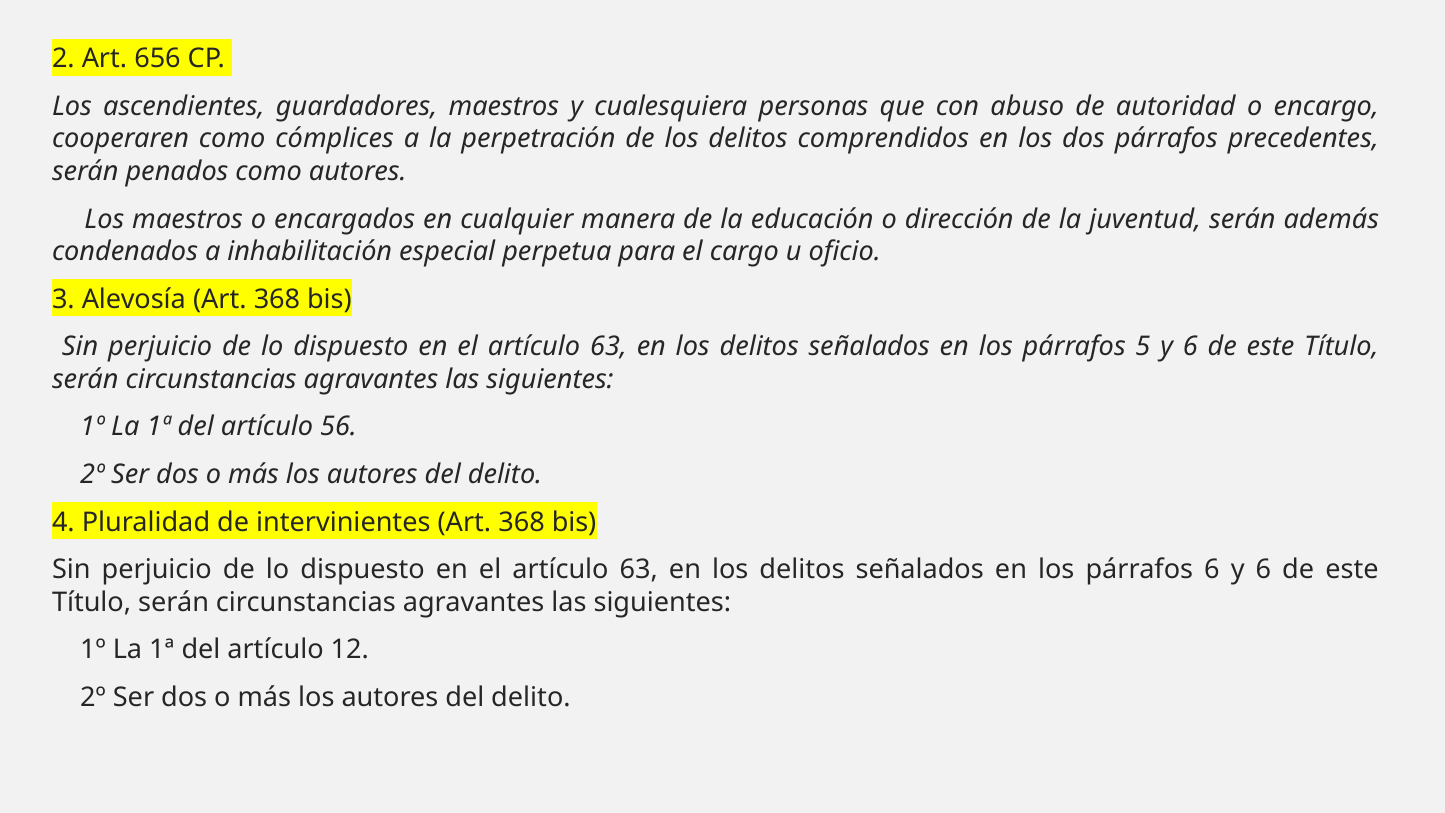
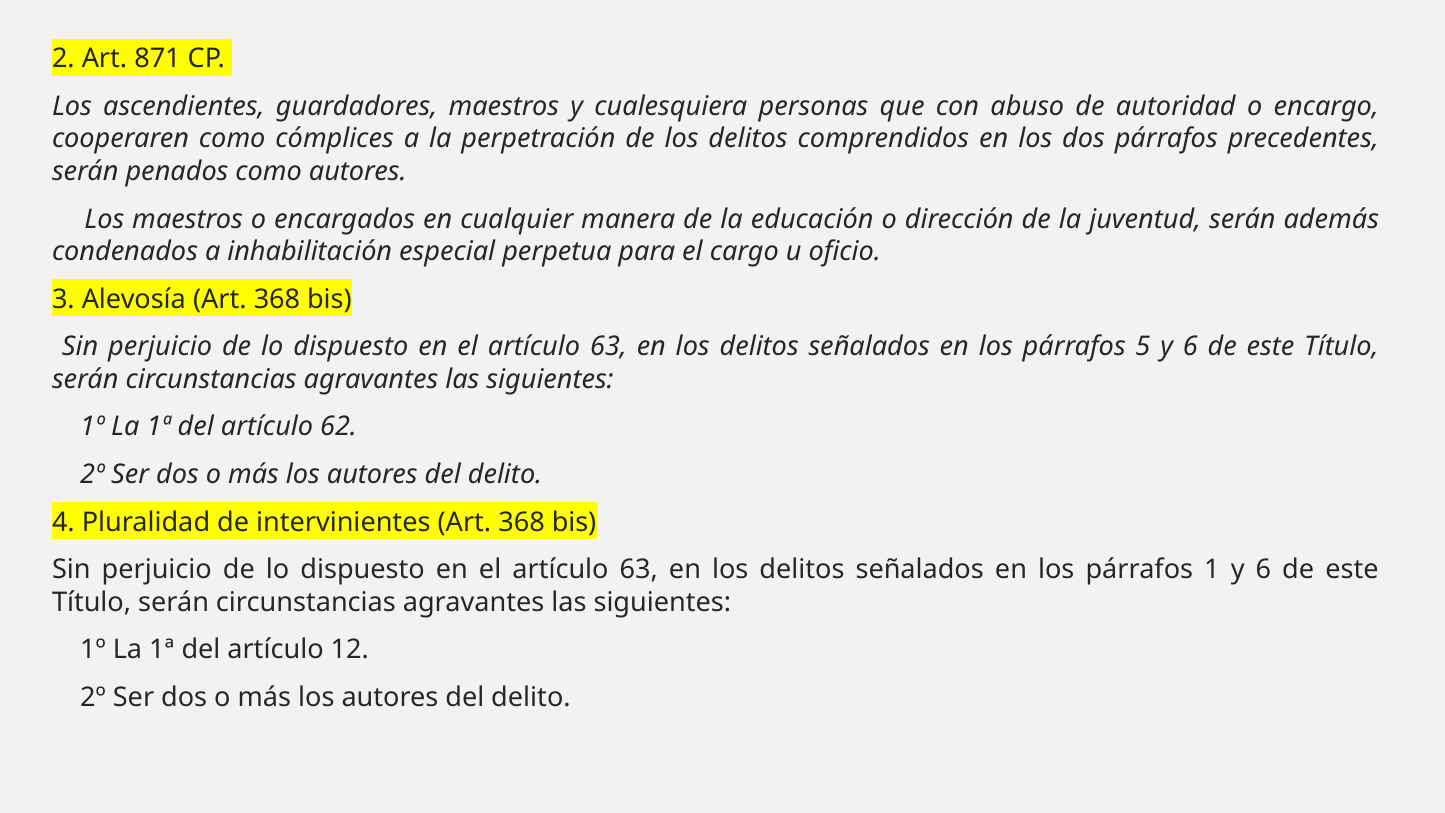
656: 656 -> 871 (158, 59)
56: 56 -> 62 (339, 427)
párrafos 6: 6 -> 1 (1212, 570)
